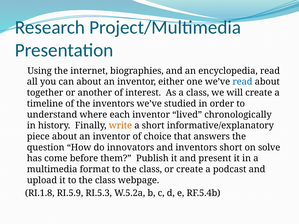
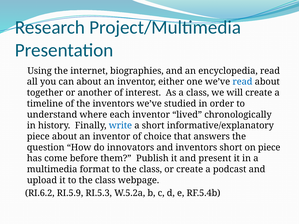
write colour: orange -> blue (120, 126)
on solve: solve -> piece (269, 148)
RI.1.8: RI.1.8 -> RI.6.2 (40, 193)
